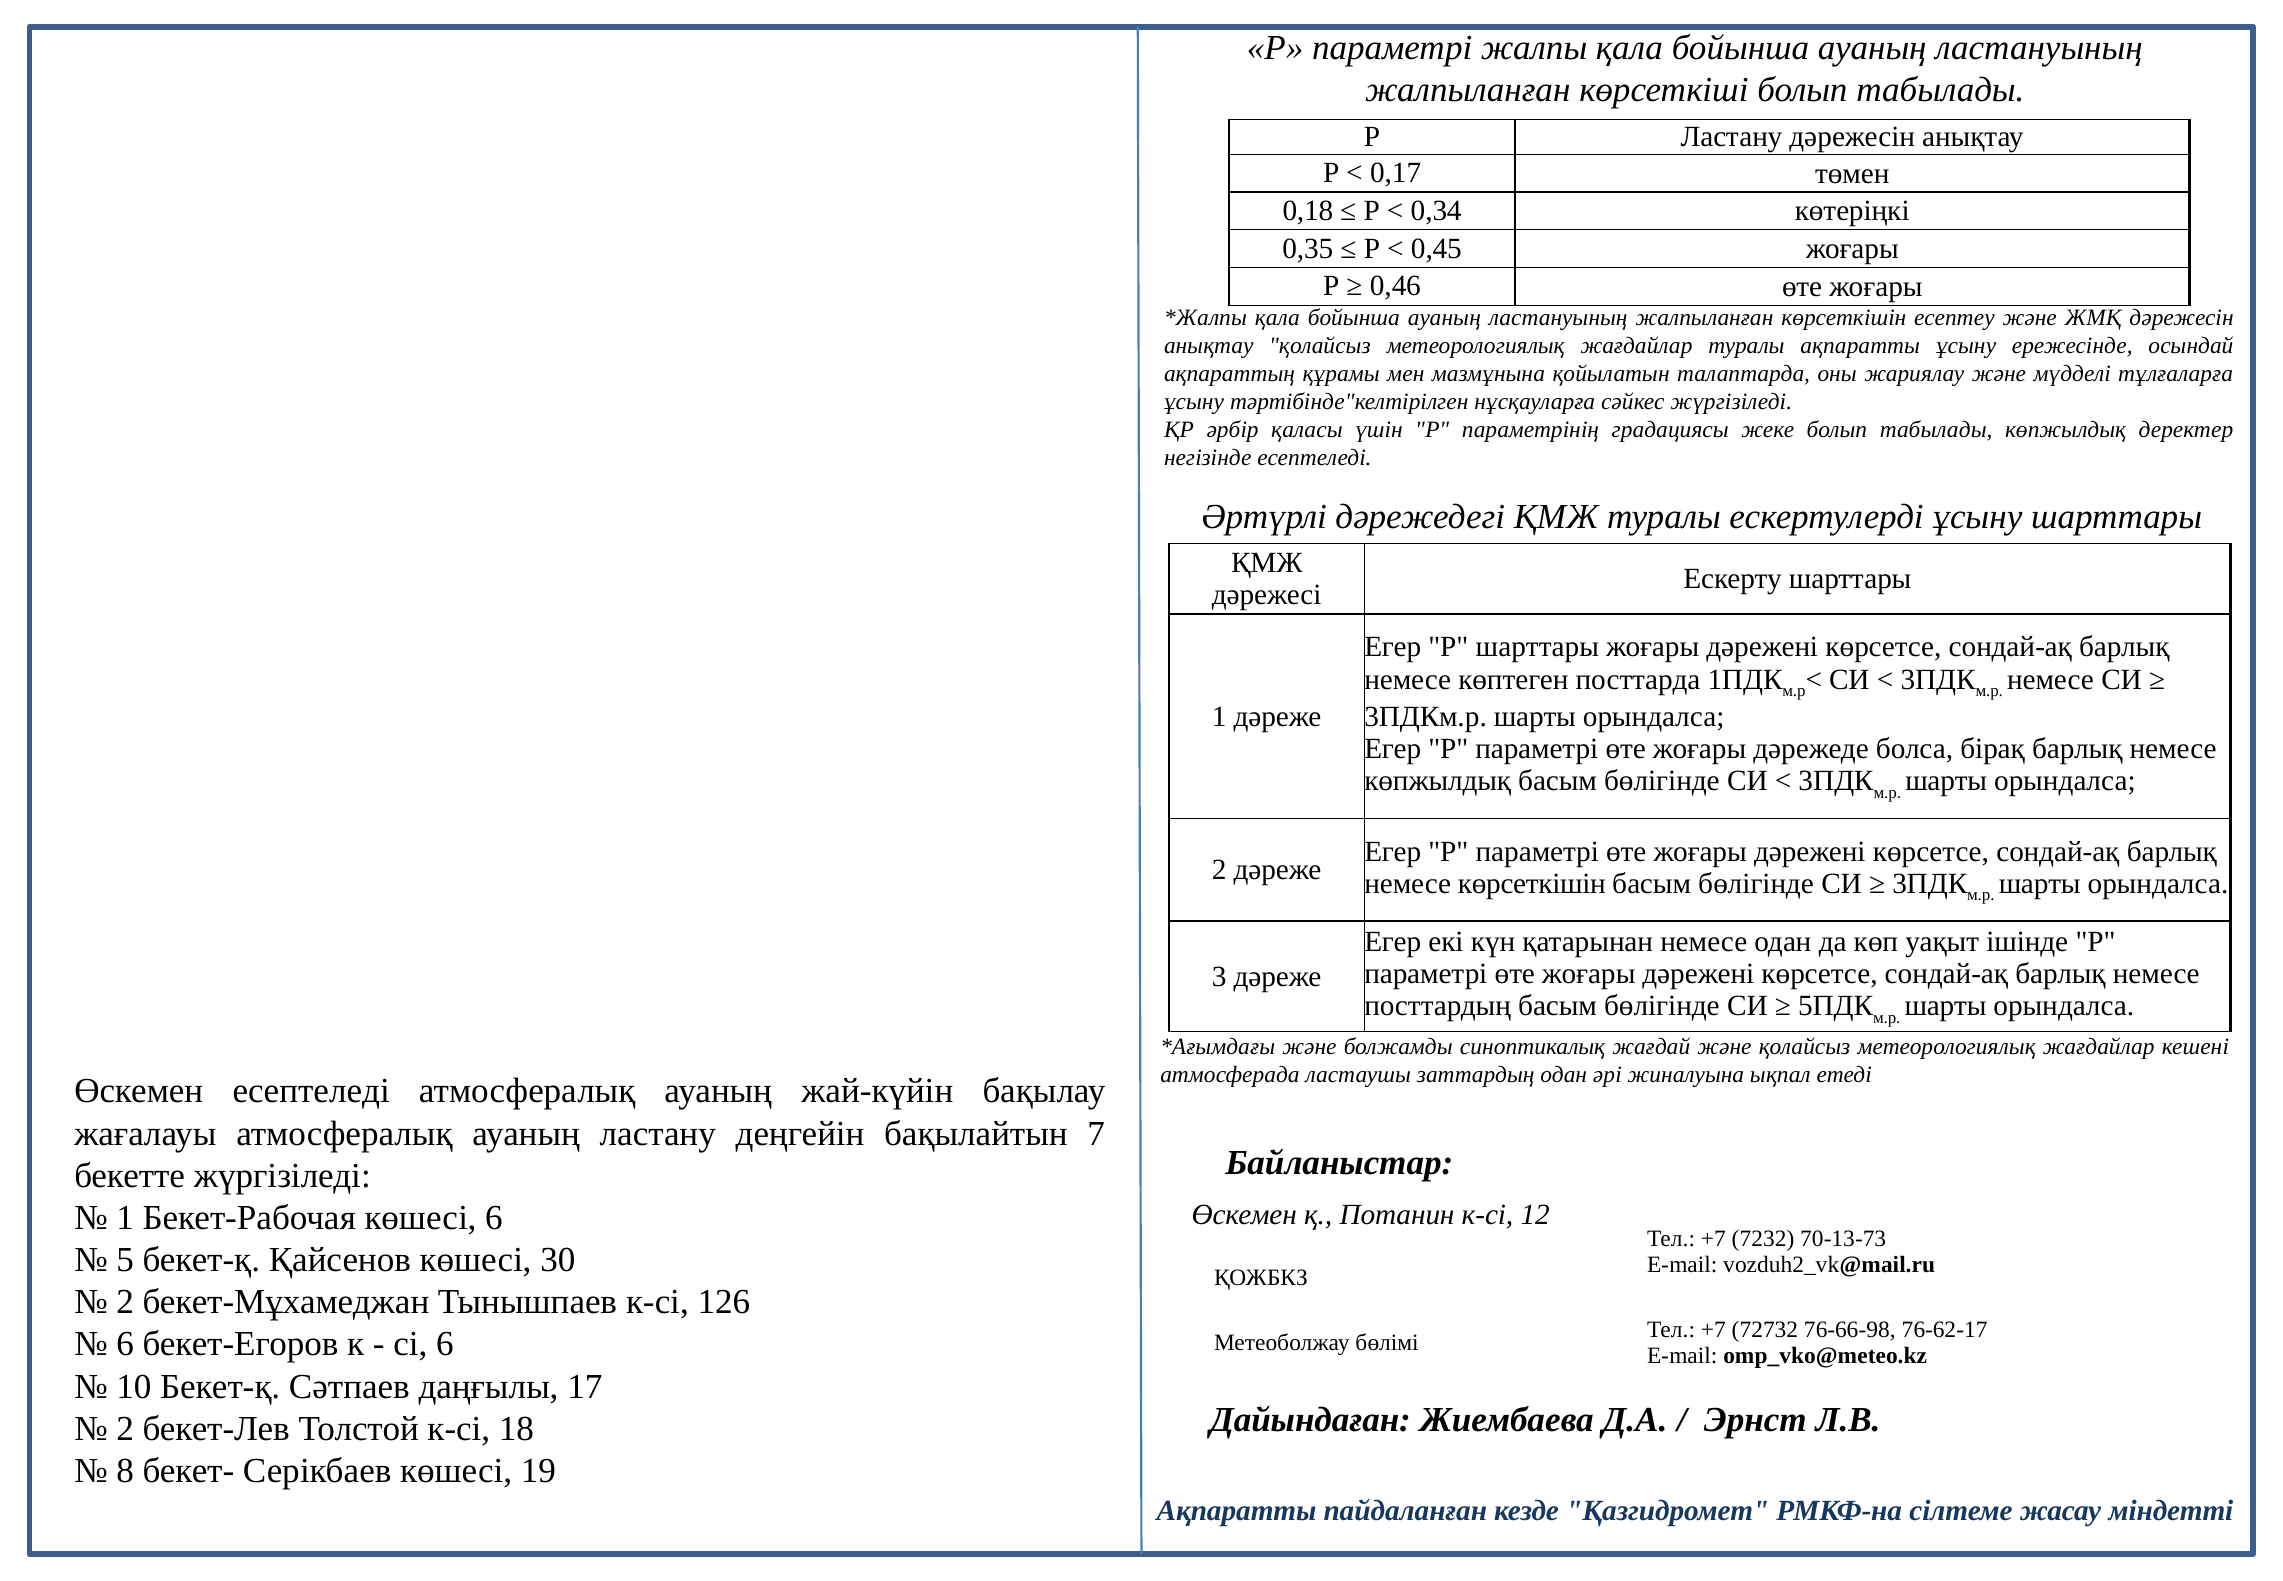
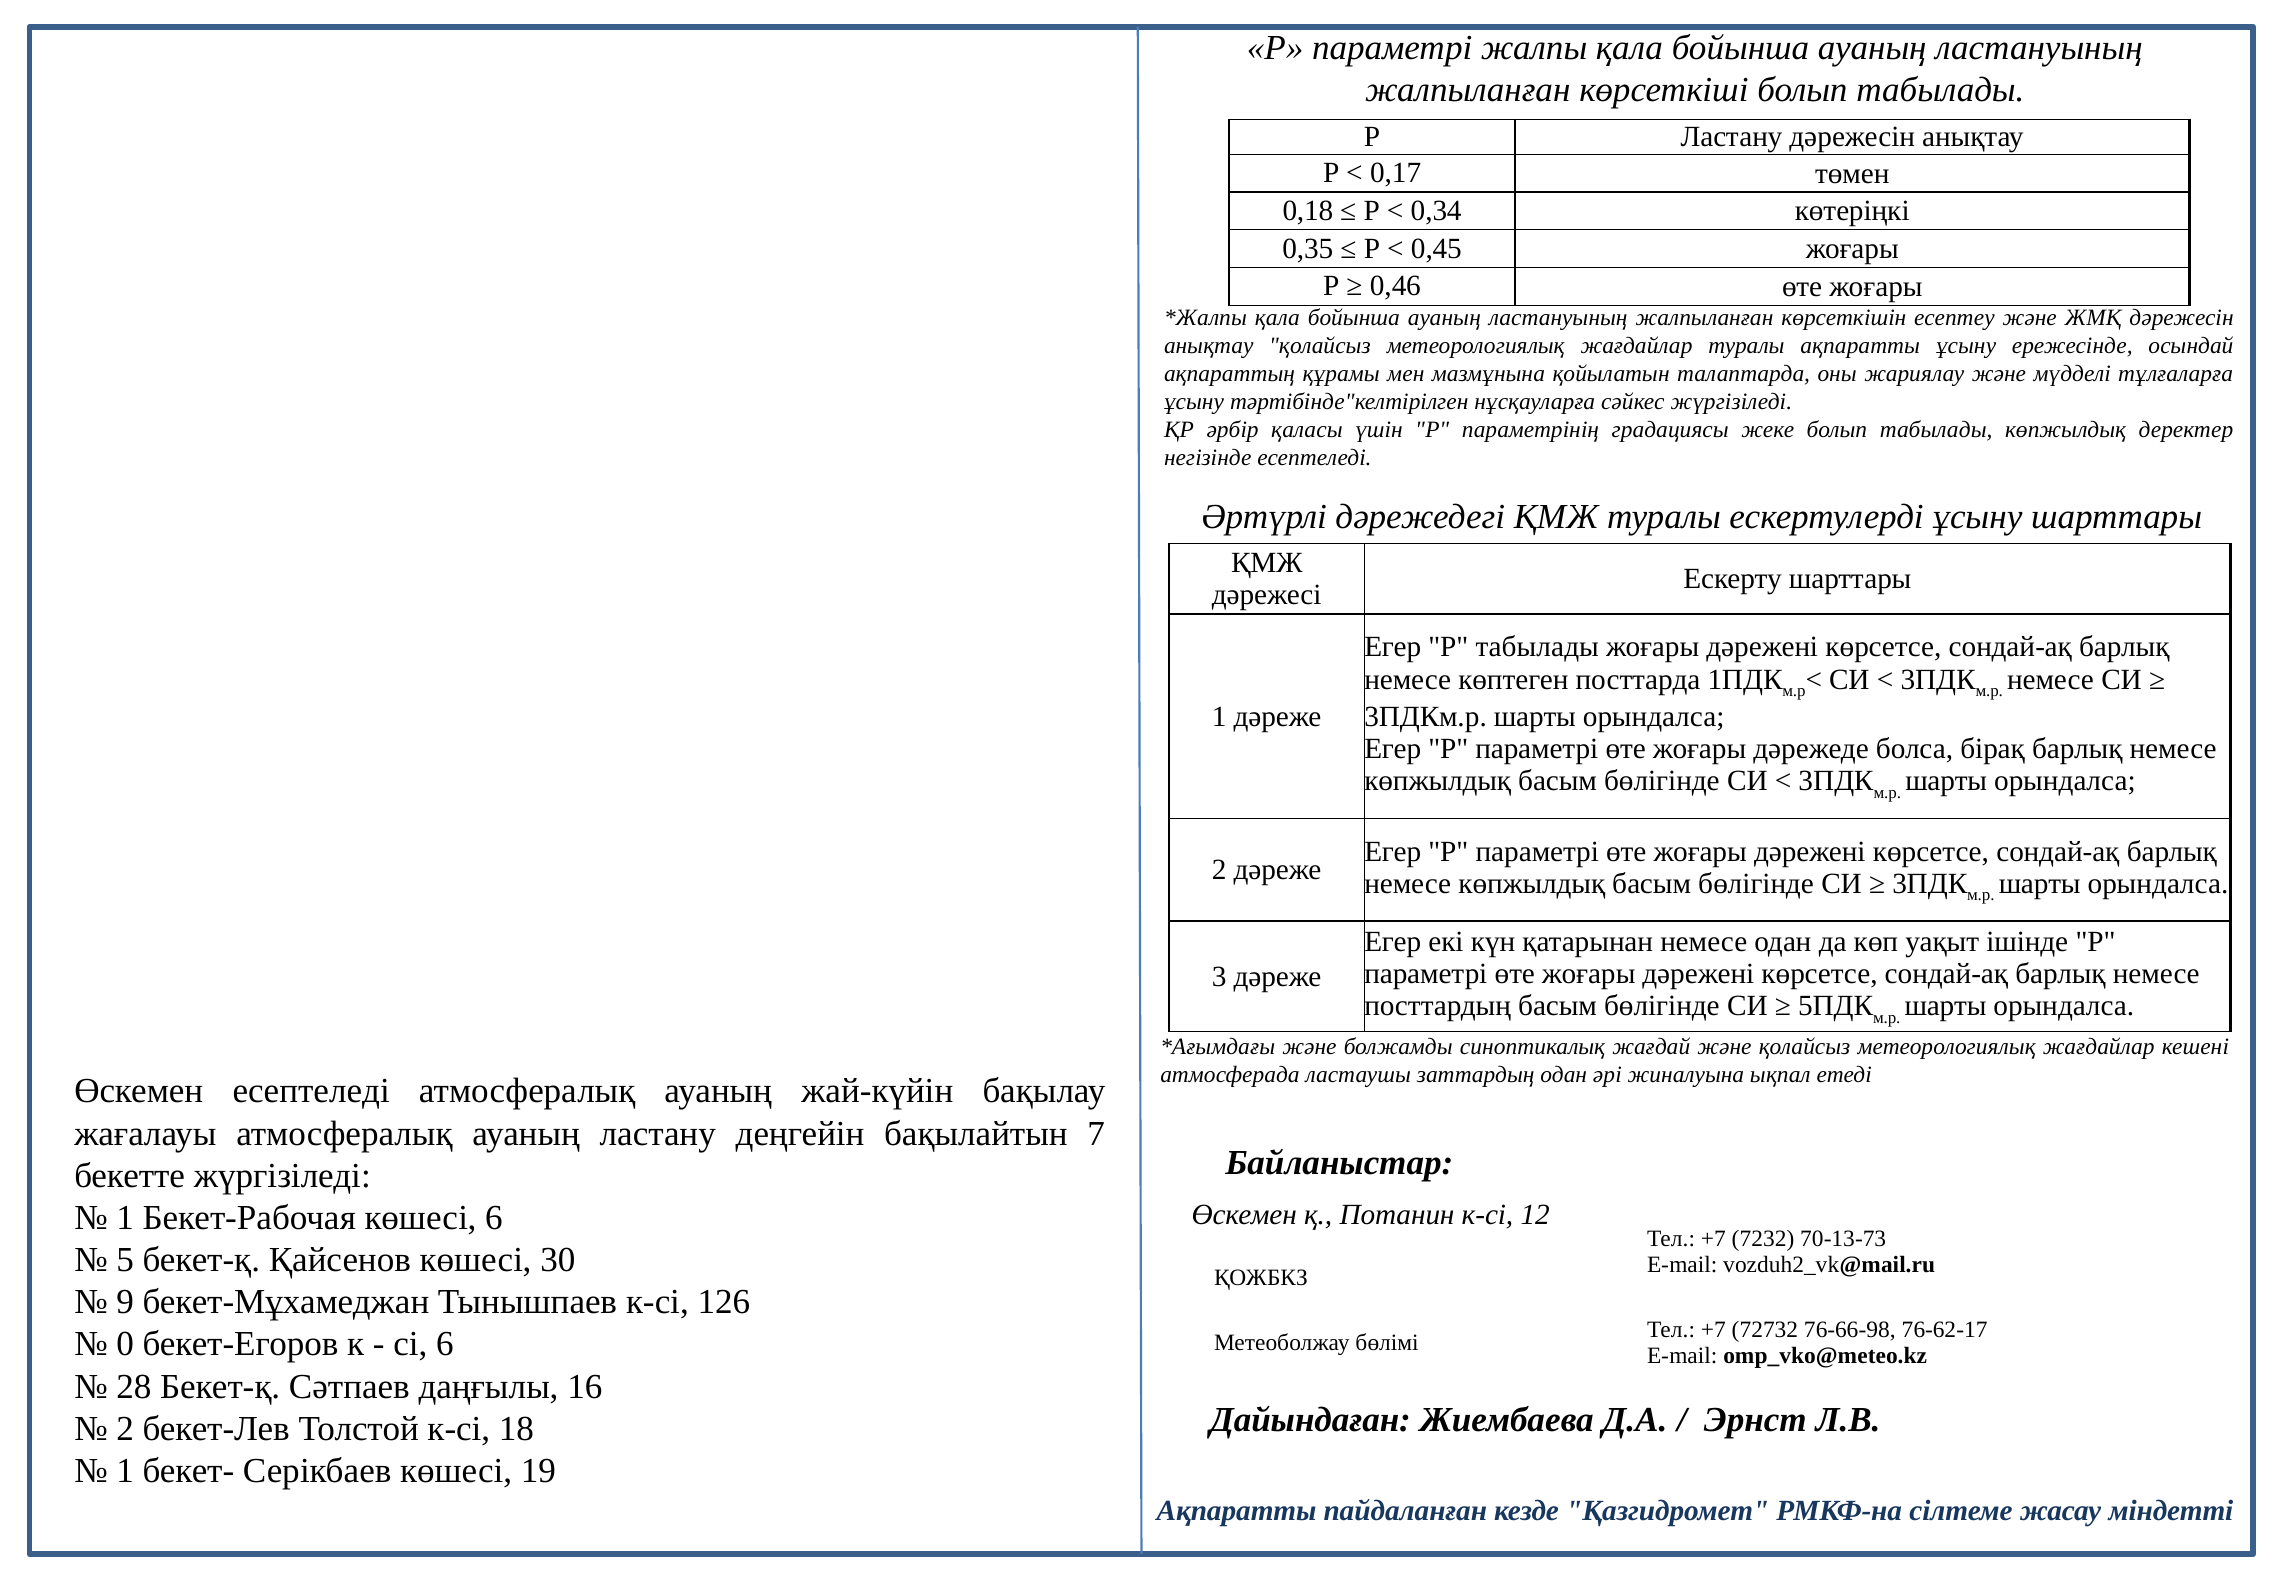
Р шарттары: шарттары -> табылады (1537, 647)
көрсеткішін: көрсеткішін -> көпжылдық (1532, 883)
2: 2 -> 9 (125, 1302)
6: 6 -> 0 (125, 1344)
10: 10 -> 28 (134, 1386)
17: 17 -> 16 (585, 1386)
8: 8 -> 1 (125, 1470)
